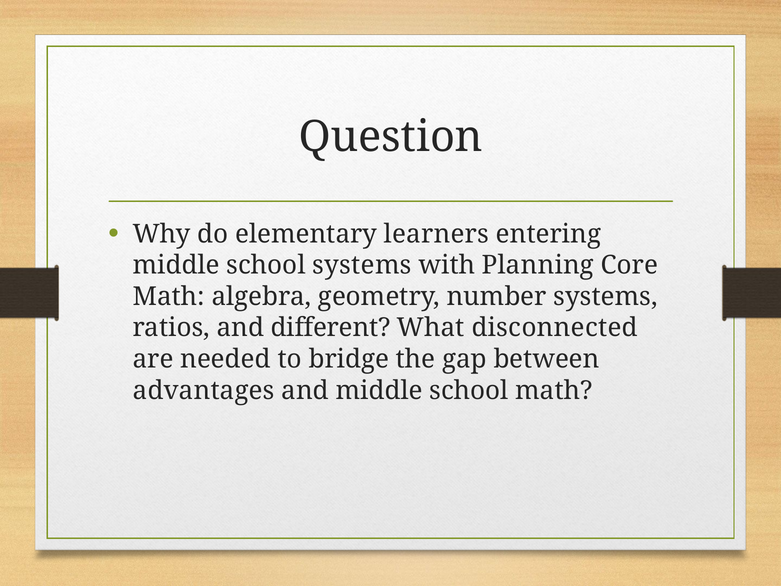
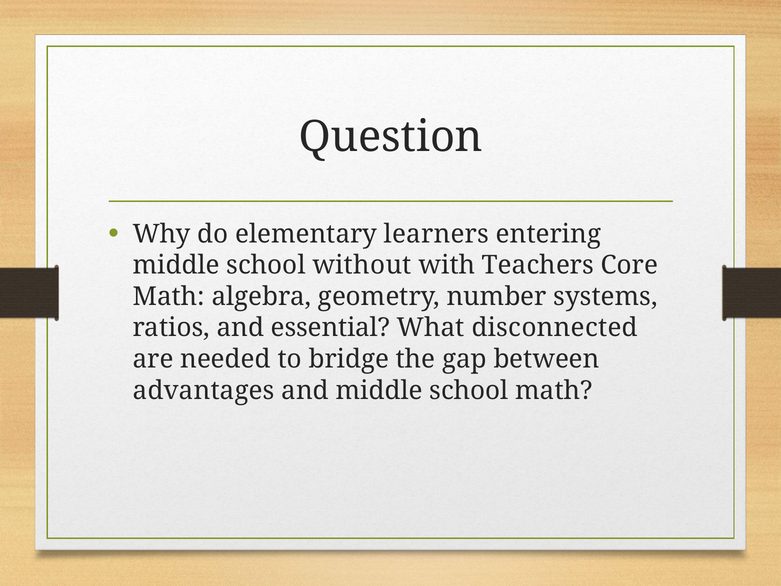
school systems: systems -> without (362, 265)
Planning: Planning -> Teachers (538, 265)
different: different -> essential (331, 328)
